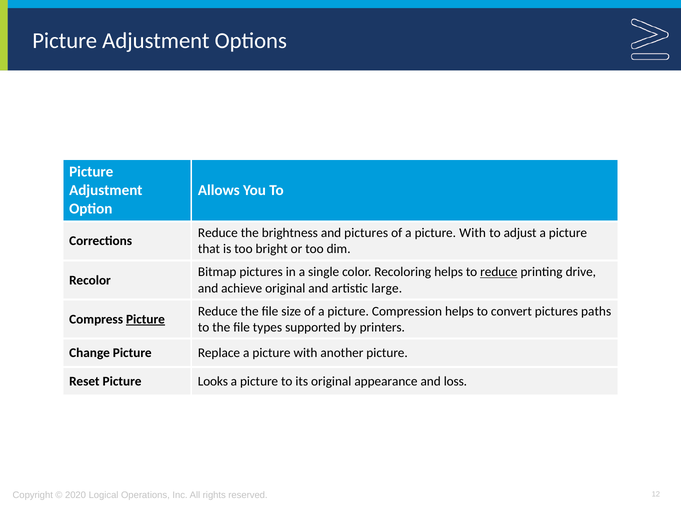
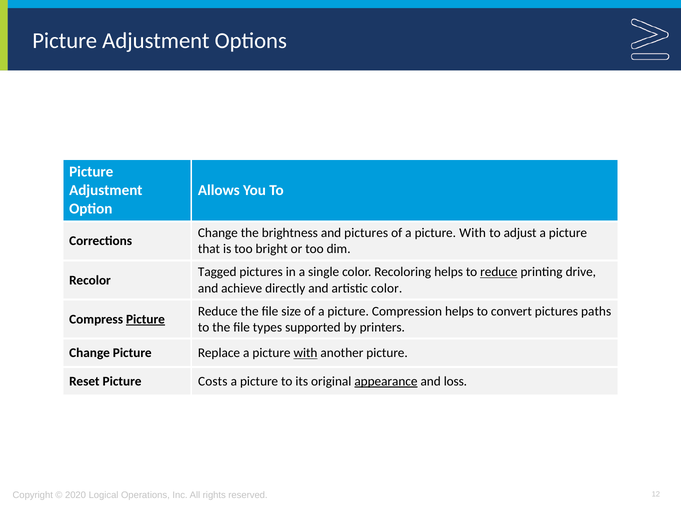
Reduce: Reduce -> Change (218, 233)
Bitmap: Bitmap -> Tagged (217, 272)
achieve original: original -> directly (285, 288)
artistic large: large -> color (387, 288)
with underline: none -> present (305, 353)
Looks: Looks -> Costs (213, 381)
appearance underline: none -> present (386, 381)
